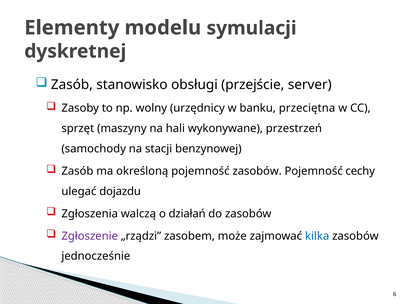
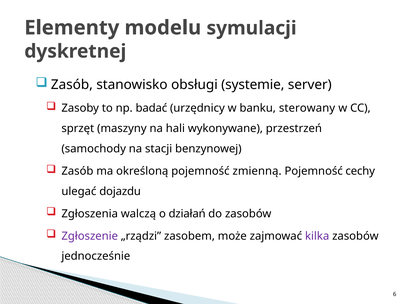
przejście: przejście -> systemie (253, 85)
wolny: wolny -> badać (151, 108)
przeciętna: przeciętna -> sterowany (307, 108)
pojemność zasobów: zasobów -> zmienną (257, 171)
kilka colour: blue -> purple (317, 236)
